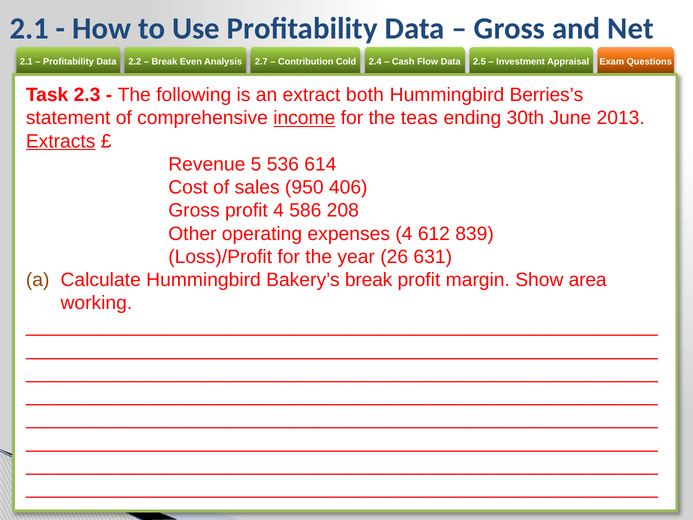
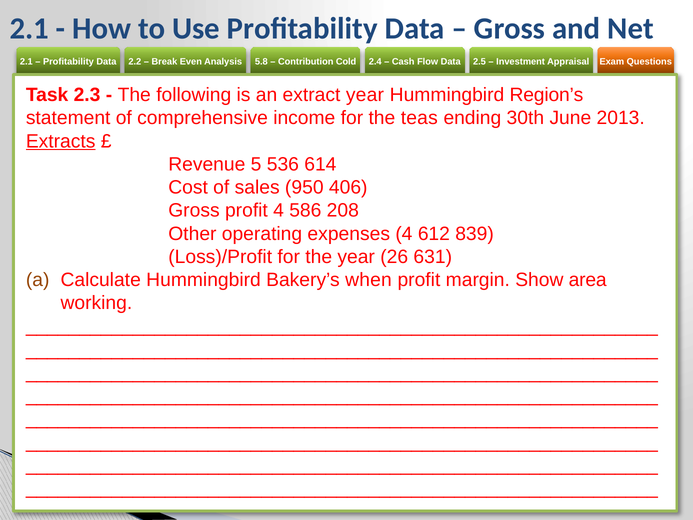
2.7: 2.7 -> 5.8 (261, 62)
extract both: both -> year (365, 95)
Berries’s: Berries’s -> Region’s (546, 95)
income underline: present -> none (304, 118)
Bakery’s break: break -> when (368, 280)
